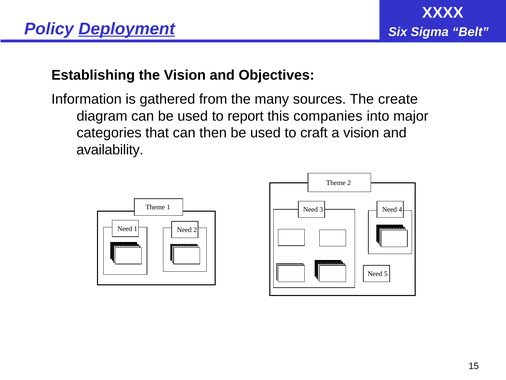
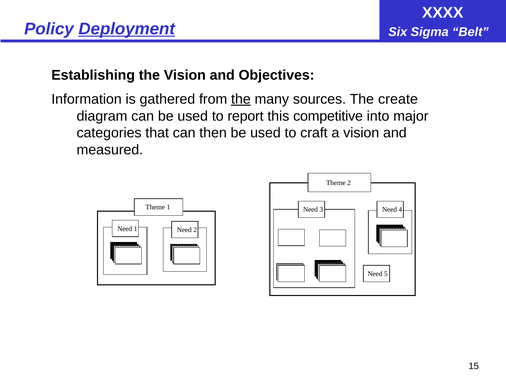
the underline: none -> present (241, 99)
companies: companies -> competitive (328, 116)
availability: availability -> measured (110, 150)
